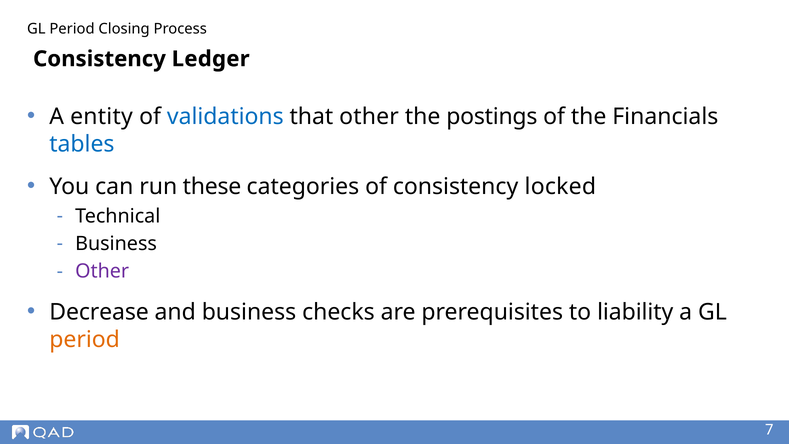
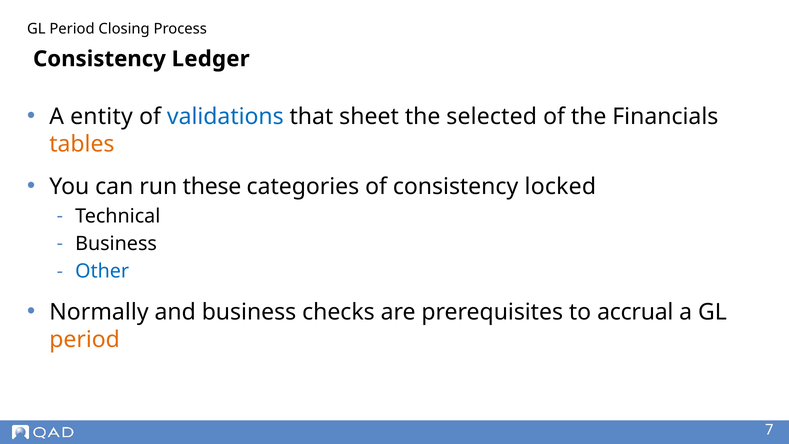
that other: other -> sheet (369, 117)
postings: postings -> selected (492, 117)
tables colour: blue -> orange (82, 144)
Other colour: purple -> blue (102, 271)
Decrease: Decrease -> Normally (99, 312)
liability: liability -> accrual (635, 312)
